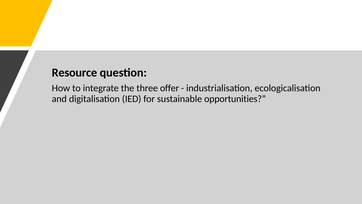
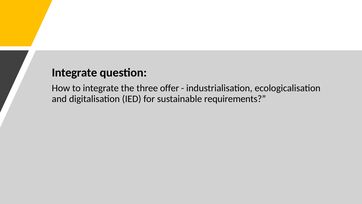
Resource: Resource -> Integrate (74, 72)
opportunities: opportunities -> requirements (235, 99)
